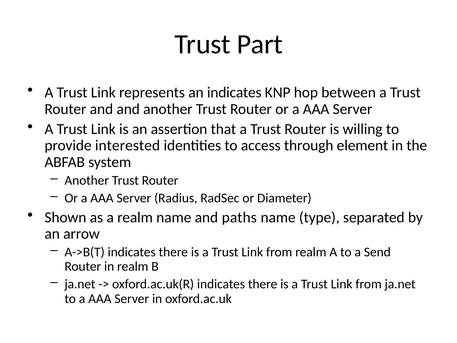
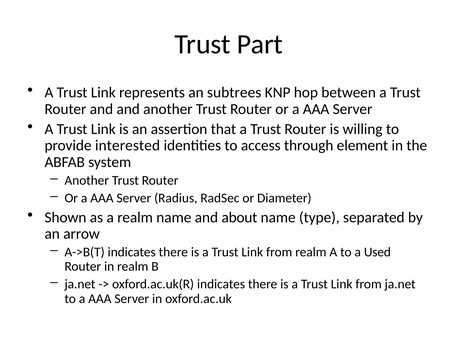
an indicates: indicates -> subtrees (234, 92)
paths: paths -> about (239, 217)
Send: Send -> Used (377, 252)
